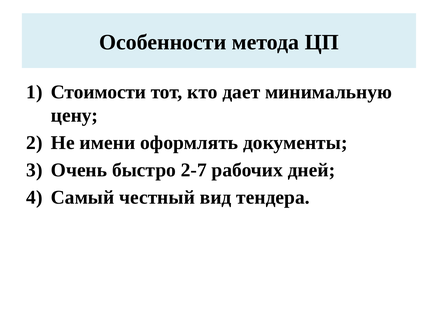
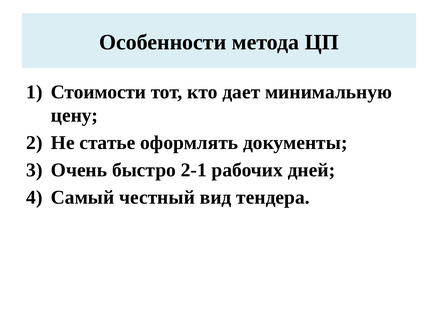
имени: имени -> статье (107, 143)
2-7: 2-7 -> 2-1 (194, 170)
